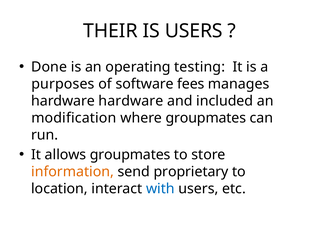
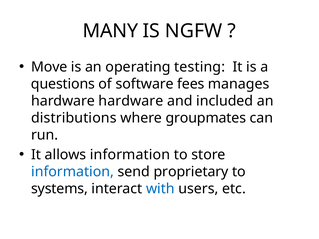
THEIR: THEIR -> MANY (110, 31)
IS USERS: USERS -> NGFW (194, 31)
Done: Done -> Move (49, 67)
purposes: purposes -> questions (63, 84)
modification: modification -> distributions (74, 118)
allows groupmates: groupmates -> information (130, 155)
information colour: orange -> blue (73, 172)
location: location -> systems (59, 189)
